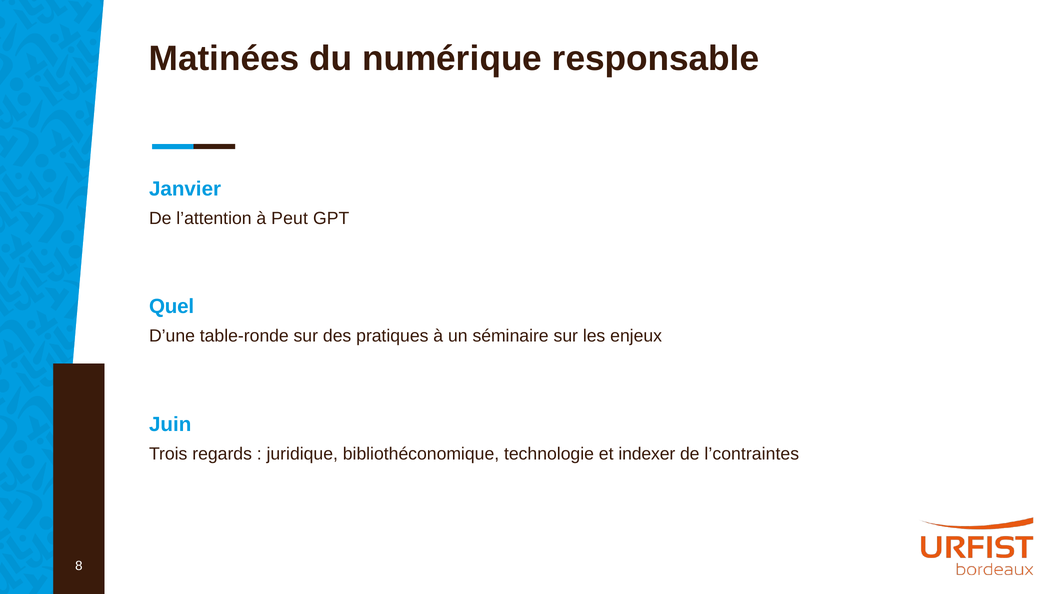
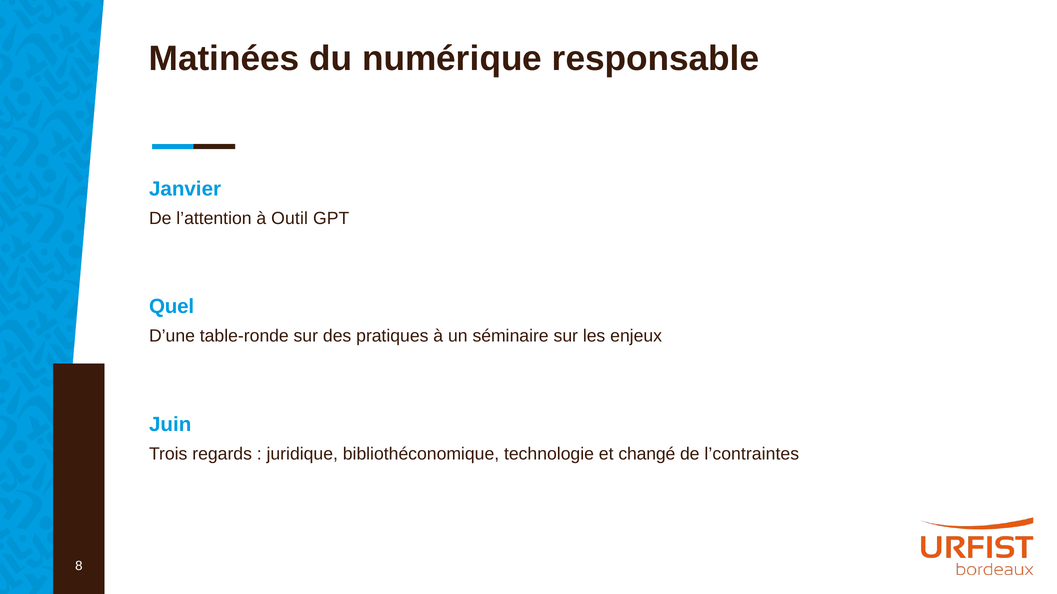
Peut: Peut -> Outil (290, 219)
indexer: indexer -> changé (647, 454)
